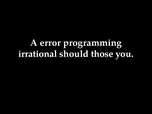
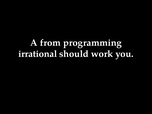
error: error -> from (50, 43)
those: those -> work (102, 54)
